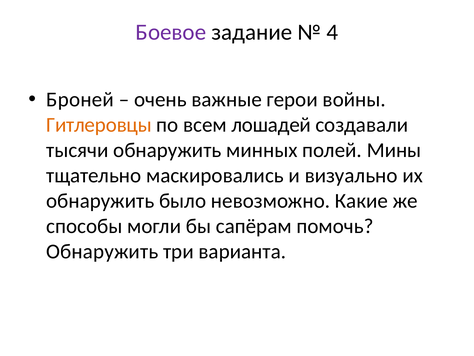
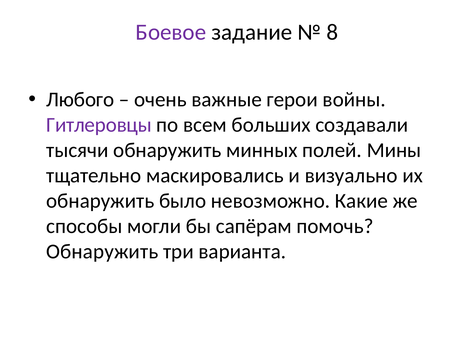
4: 4 -> 8 (332, 32)
Броней: Броней -> Любого (80, 99)
Гитлеровцы colour: orange -> purple (99, 125)
лошадей: лошадей -> больших (271, 125)
